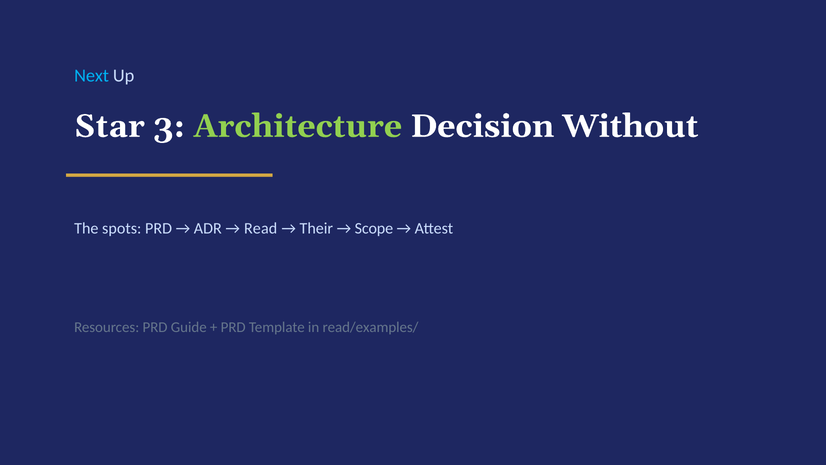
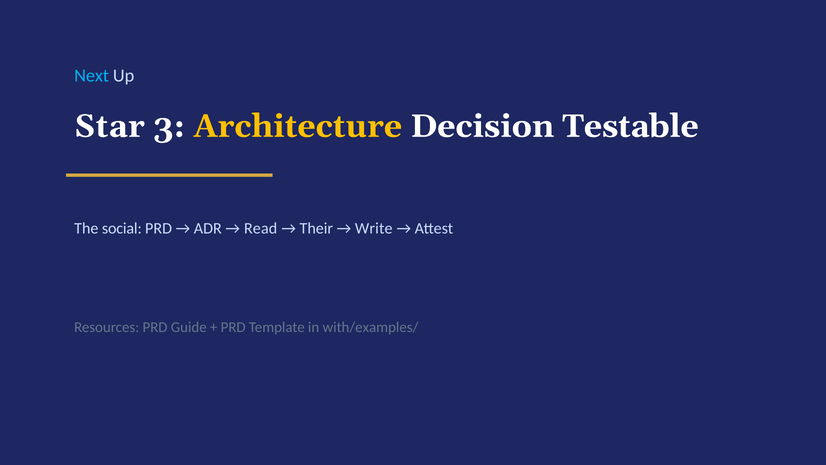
Architecture colour: light green -> yellow (298, 126)
Without: Without -> Testable (630, 126)
spots: spots -> social (122, 228)
Scope: Scope -> Write (374, 228)
read/examples/: read/examples/ -> with/examples/ (370, 327)
